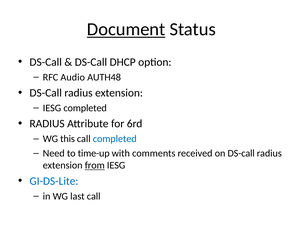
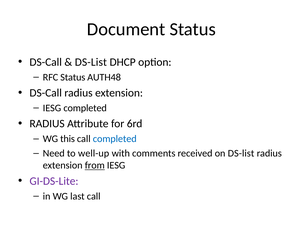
Document underline: present -> none (126, 29)
DS-Call: DS-Call -> DS-List (91, 62)
RFC Audio: Audio -> Status (73, 77)
time-up: time-up -> well-up (94, 153)
on DS-call: DS-call -> DS-list (241, 153)
GI-DS-Lite colour: blue -> purple (54, 181)
